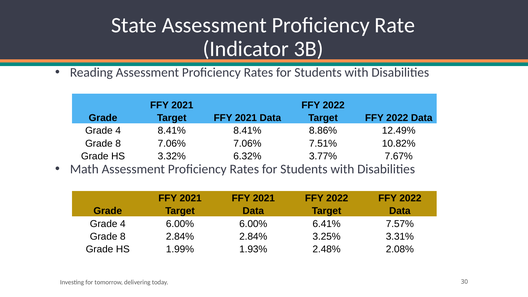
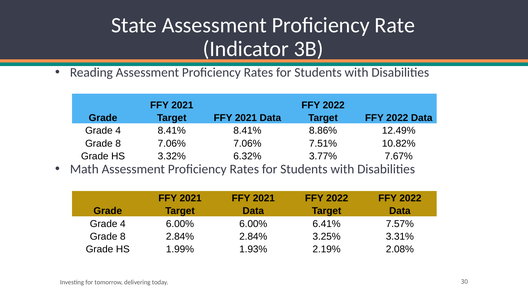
2.48%: 2.48% -> 2.19% (327, 249)
